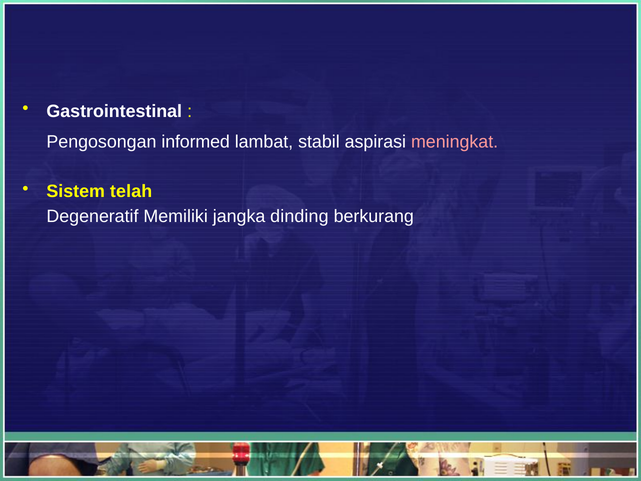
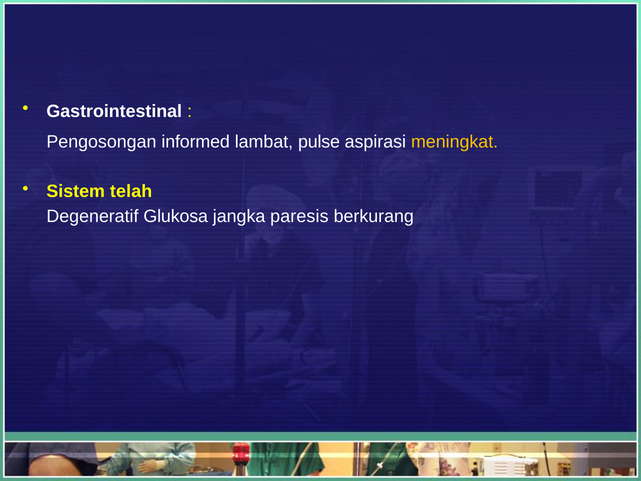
stabil: stabil -> pulse (319, 142)
meningkat colour: pink -> yellow (455, 142)
Memiliki: Memiliki -> Glukosa (176, 216)
dinding: dinding -> paresis (299, 216)
